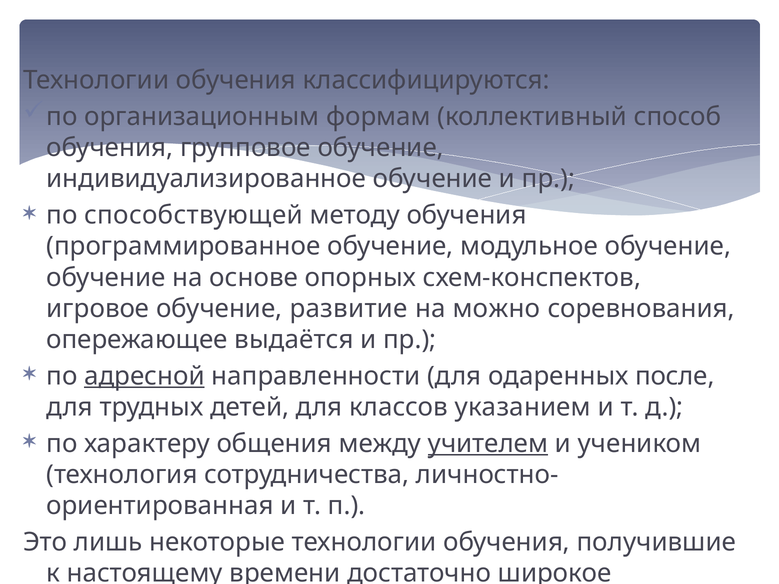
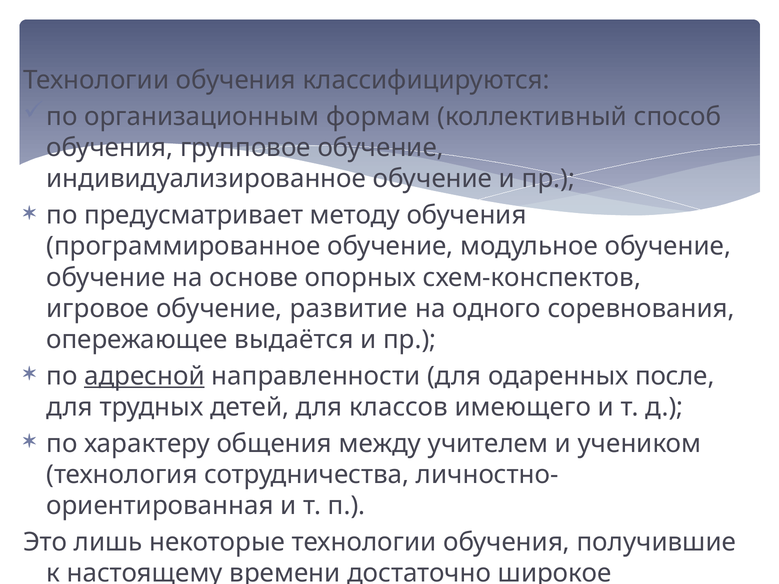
способствующей: способствующей -> предусматривает (194, 215)
можно: можно -> одного (497, 309)
указанием: указанием -> имеющего (523, 407)
учителем underline: present -> none (488, 444)
